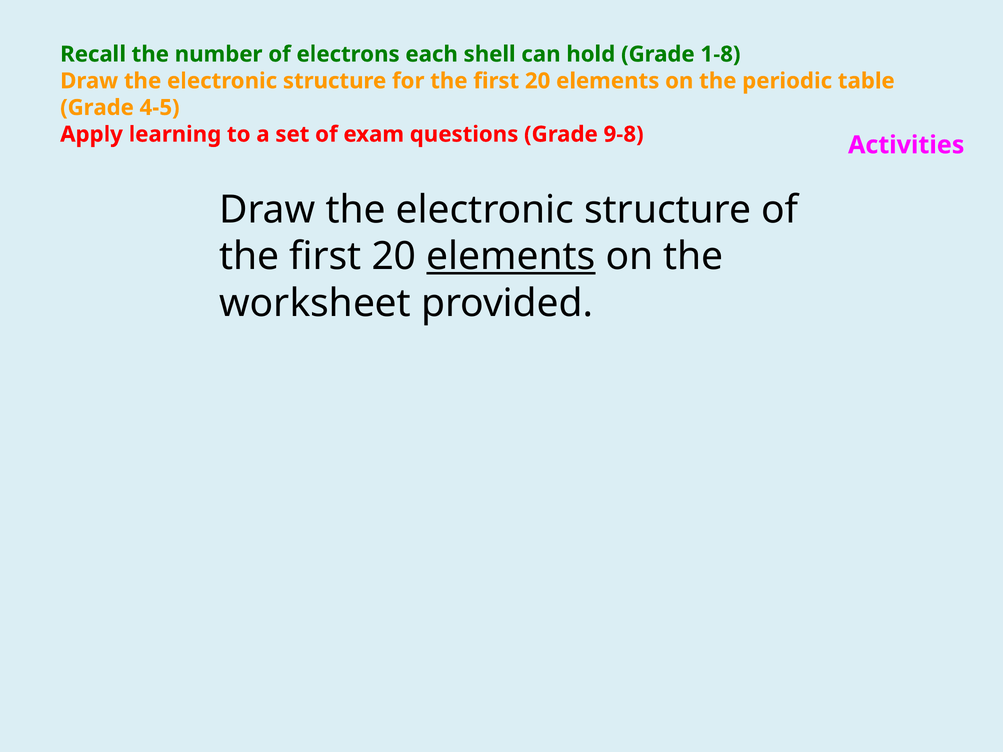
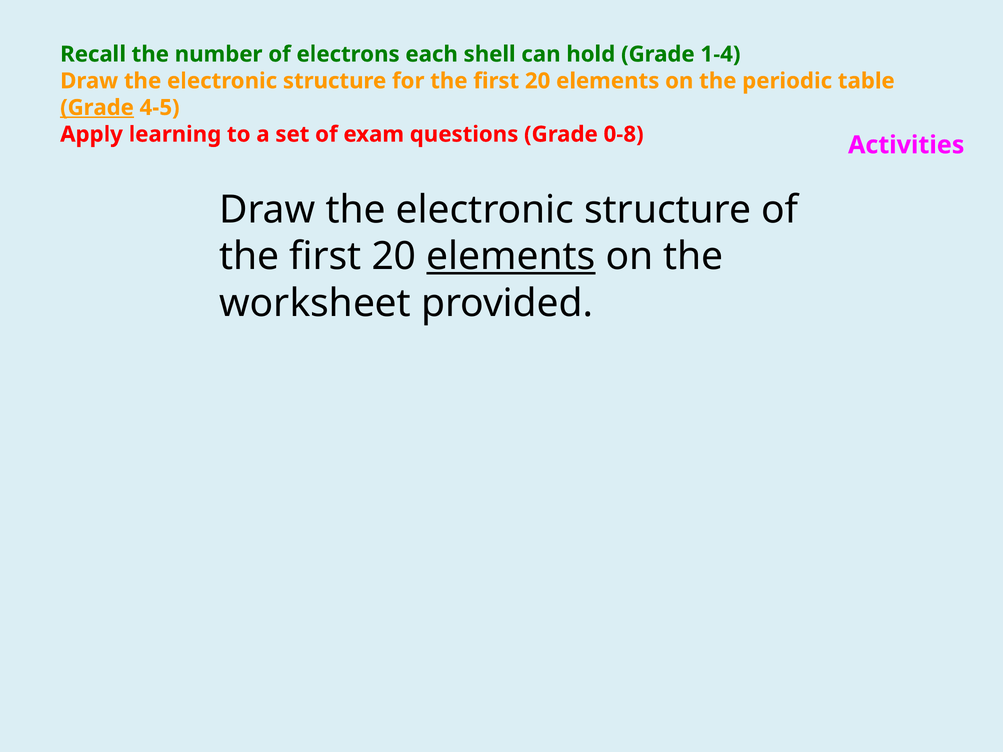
1-8: 1-8 -> 1-4 (720, 54)
Grade underline: none -> present (97, 108)
9-8: 9-8 -> 0-8 (624, 134)
